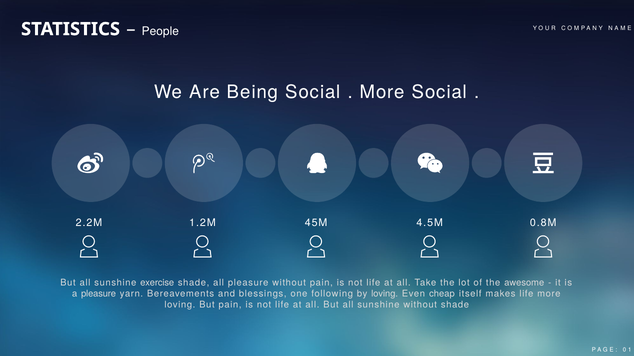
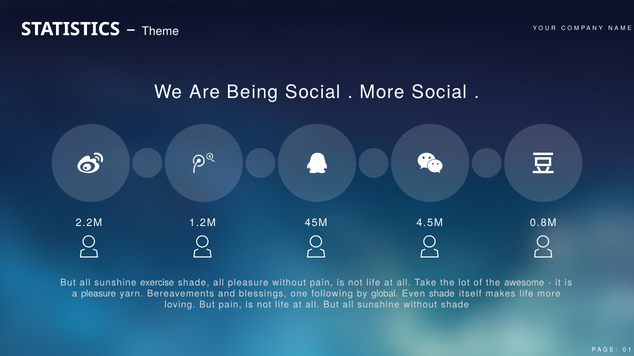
People: People -> Theme (160, 31)
by loving: loving -> global (385, 294)
Even cheap: cheap -> shade (442, 294)
